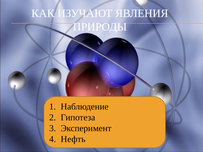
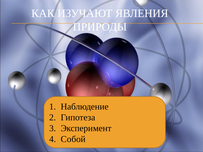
Нефть: Нефть -> Собой (73, 139)
